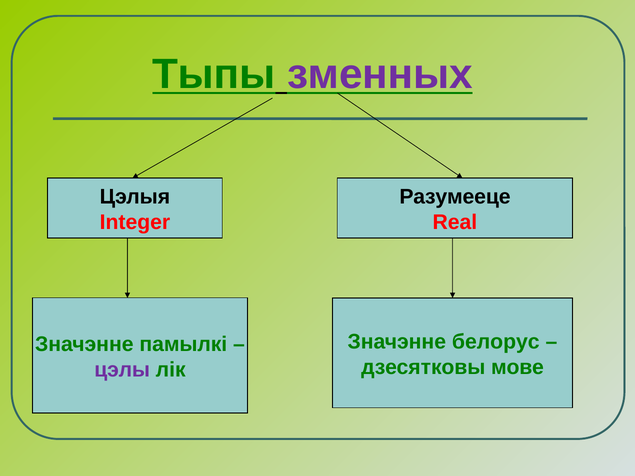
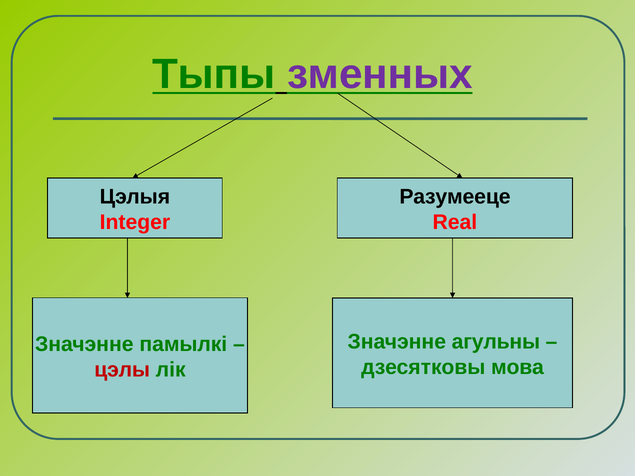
белорус: белорус -> агульны (496, 342)
мове: мове -> мова (517, 367)
цэлы colour: purple -> red (122, 370)
